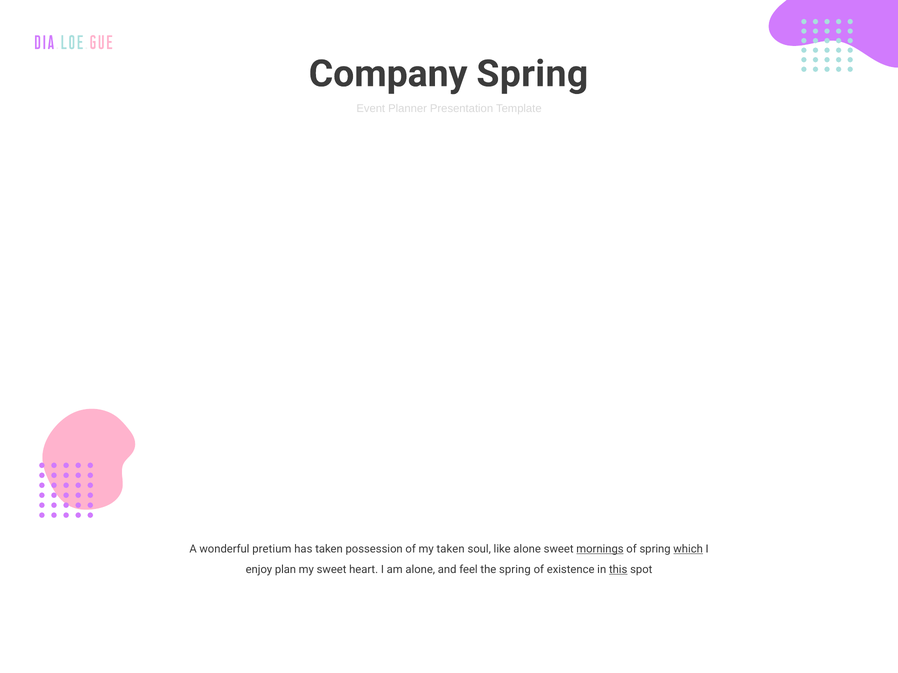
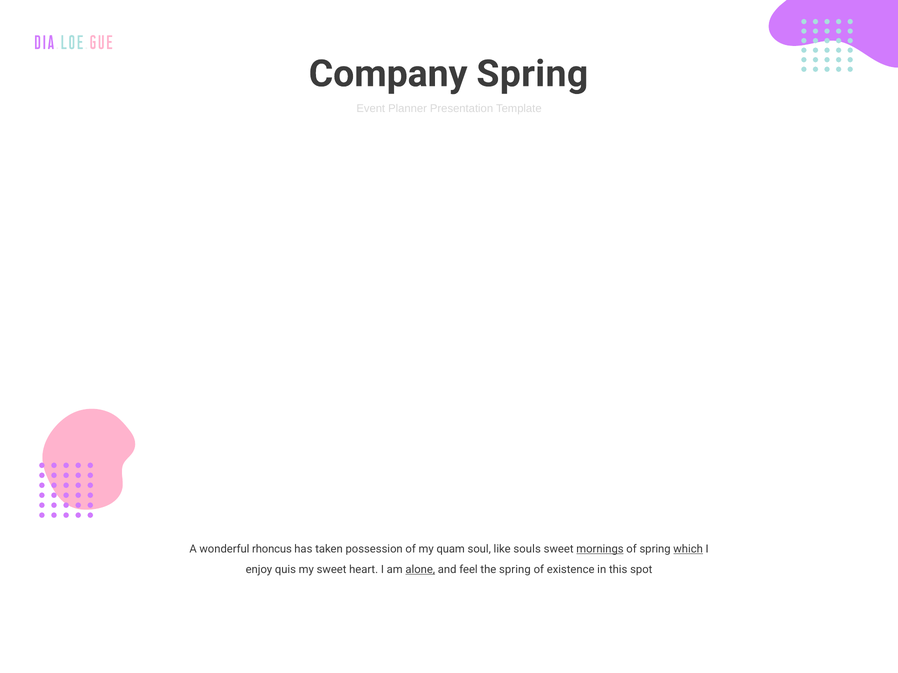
pretium: pretium -> rhoncus (272, 549)
my taken: taken -> quam (451, 549)
like alone: alone -> souls (527, 549)
plan: plan -> quis (285, 570)
alone underline: none -> present (420, 570)
this underline: present -> none (618, 570)
